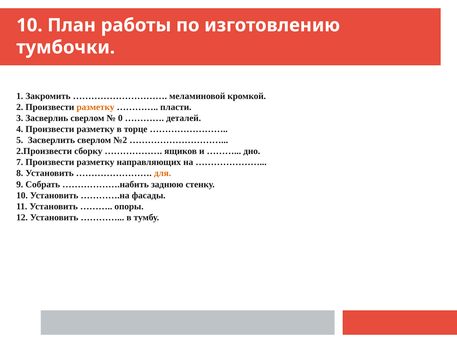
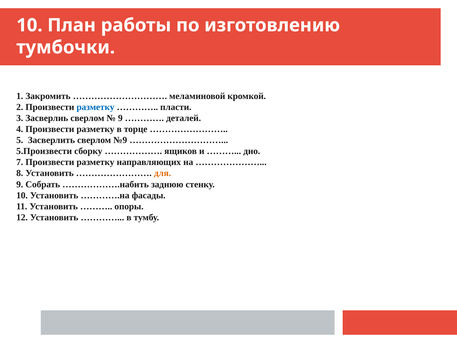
разметку colour: orange -> blue (96, 107)
0: 0 -> 9 (120, 118)
№2: №2 -> №9 (120, 140)
2.Произвести: 2.Произвести -> 5.Произвести (44, 151)
